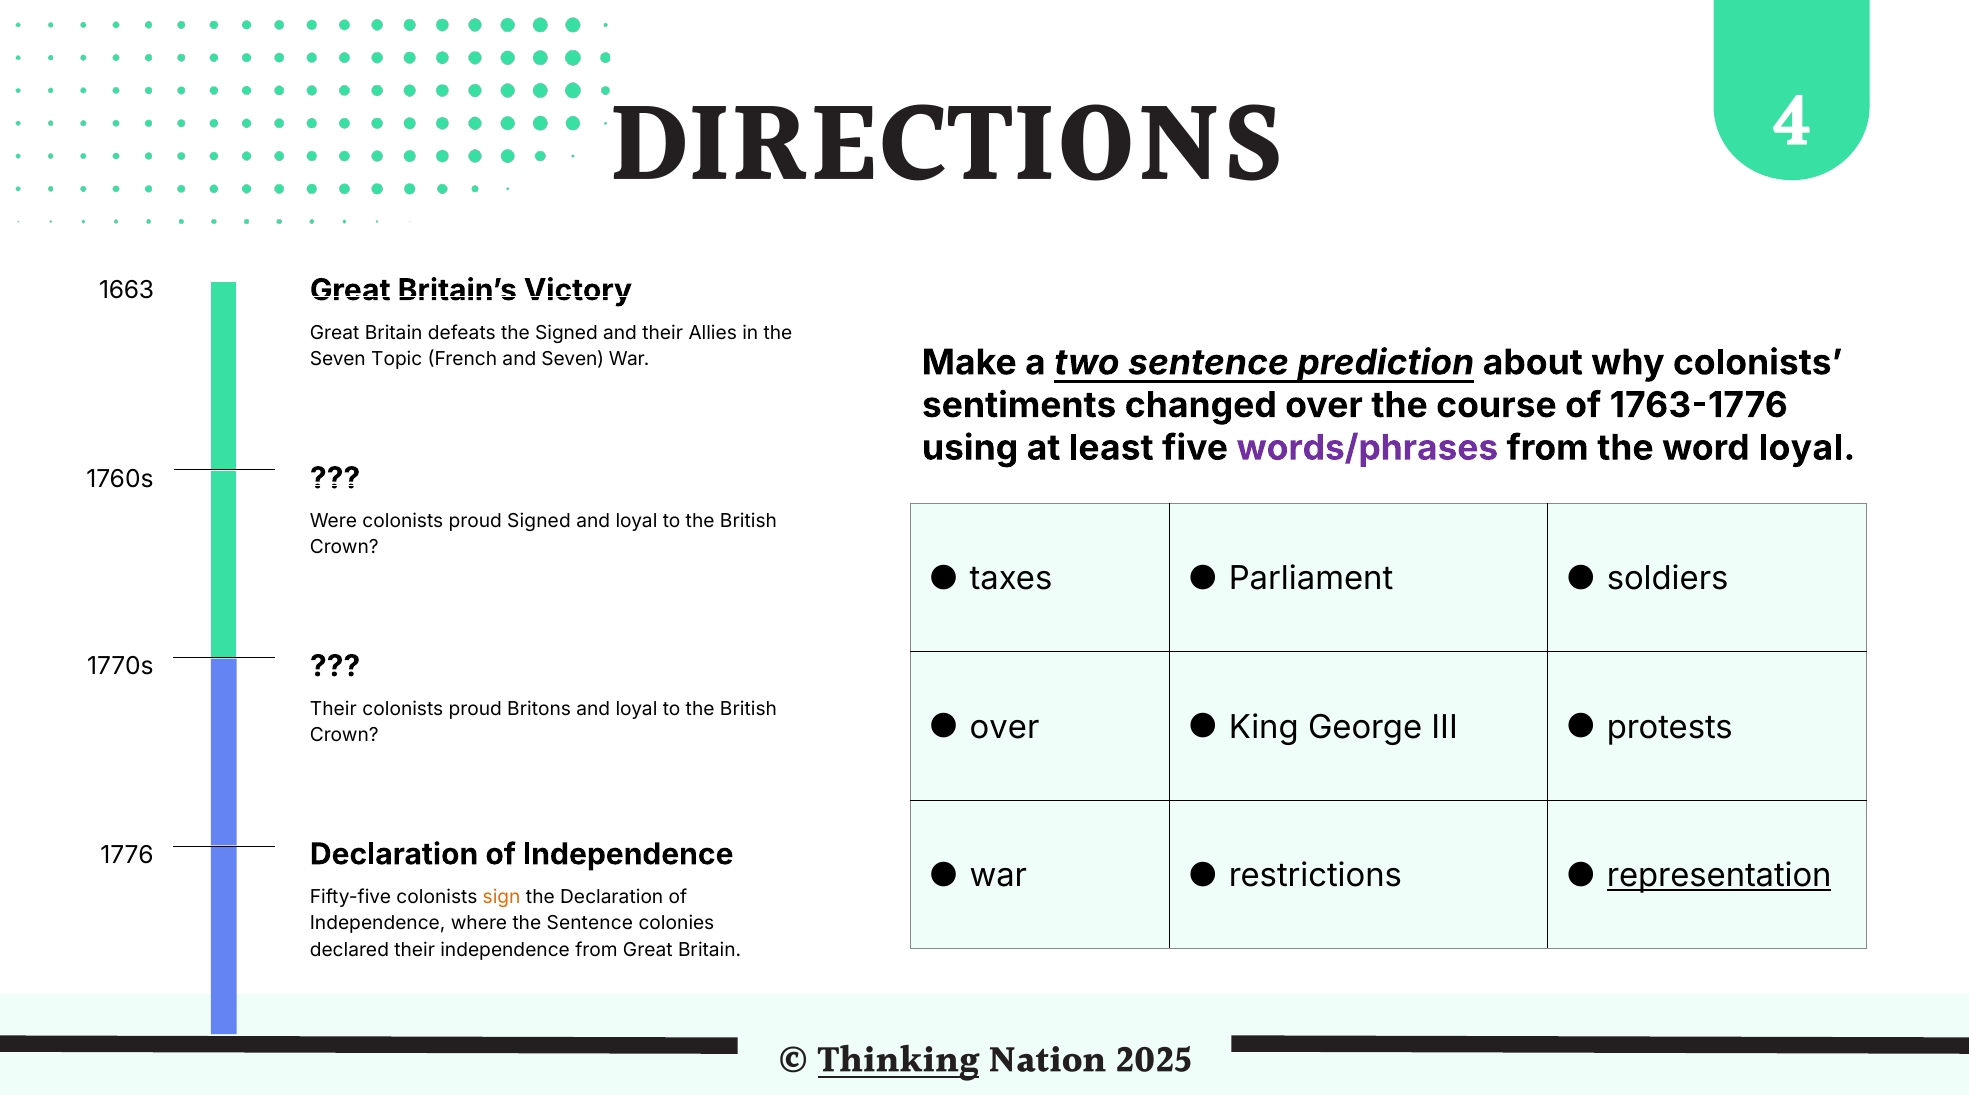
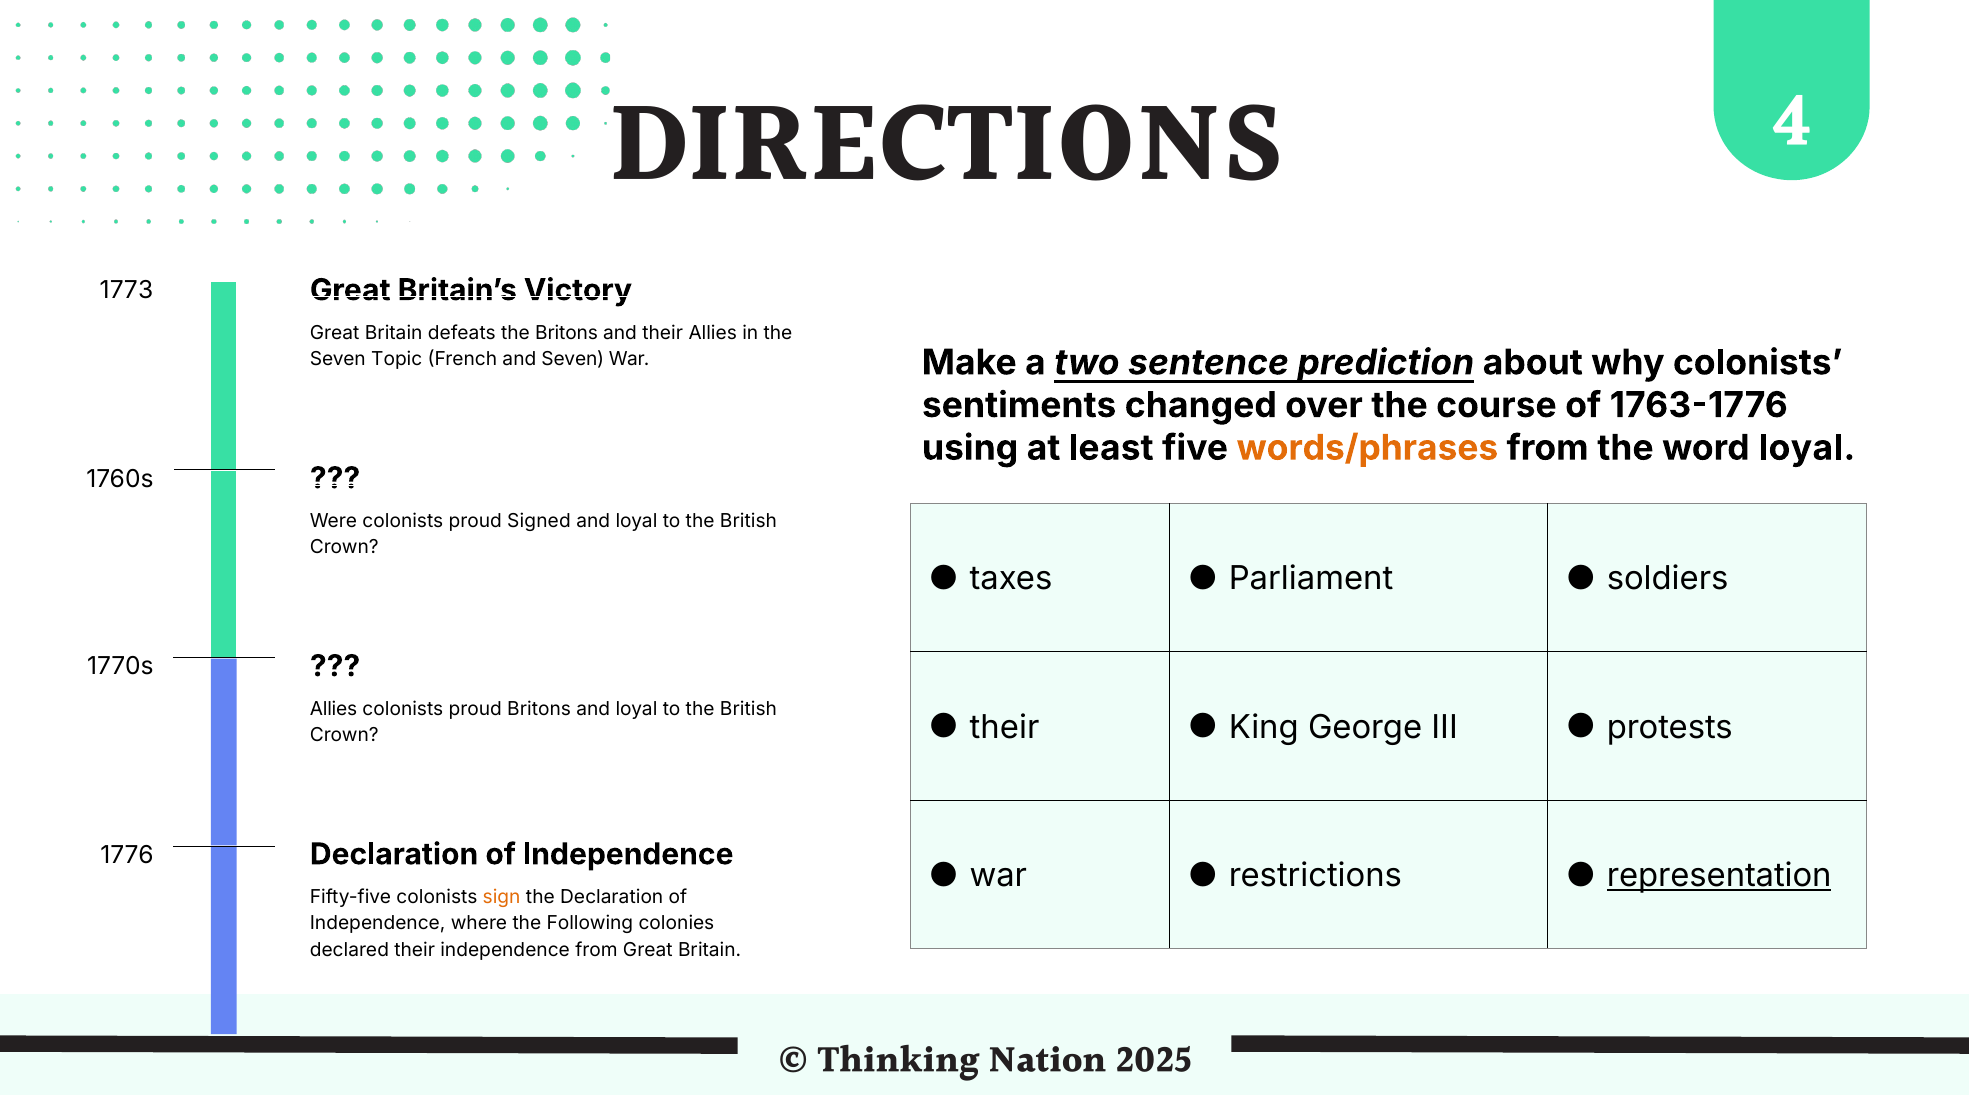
1663: 1663 -> 1773 (126, 291)
the Signed: Signed -> Britons (567, 333)
words/phrases colour: purple -> orange (1367, 448)
Their: Their -> Allies (334, 709)
over: over -> their (1004, 727)
the Sentence: Sentence -> Following (590, 923)
Thinking underline: present -> none (898, 1060)
